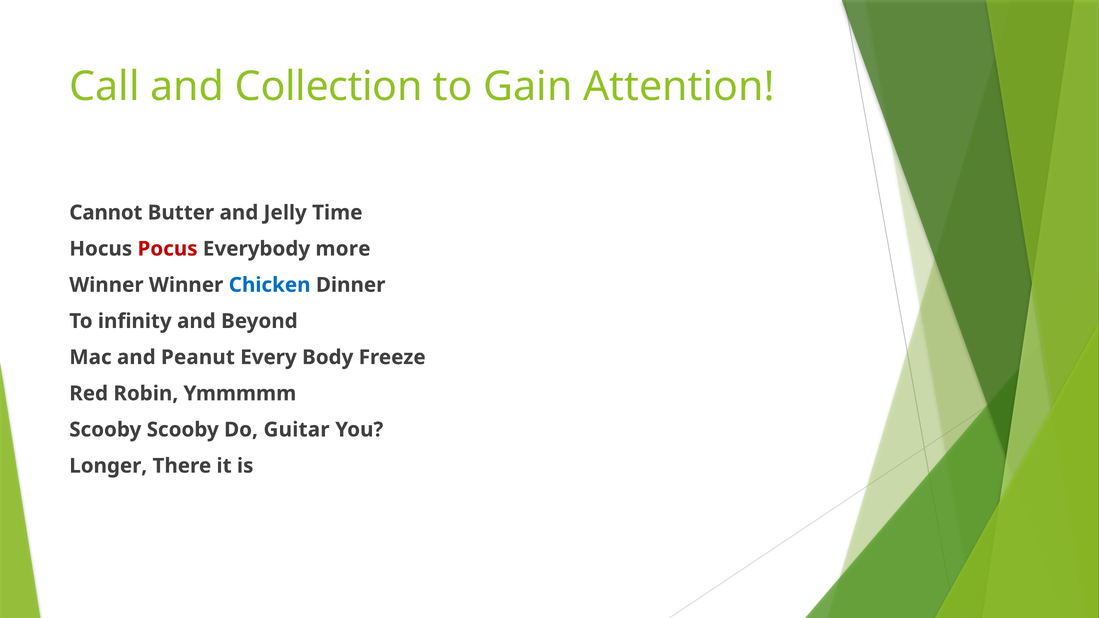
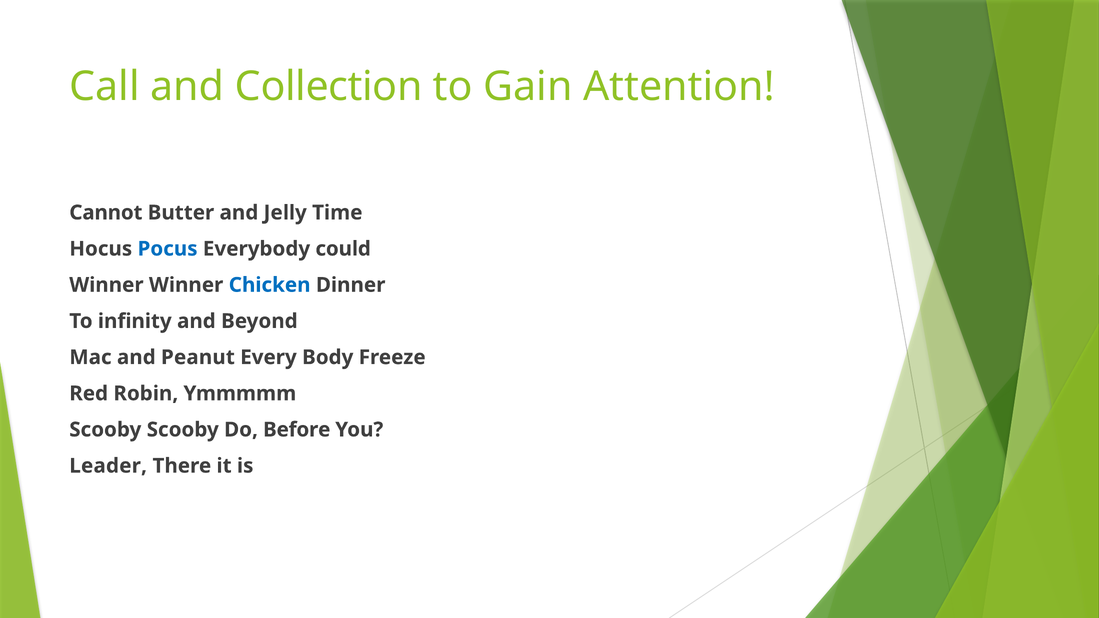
Pocus colour: red -> blue (168, 249)
more: more -> could (343, 249)
Guitar: Guitar -> Before (297, 430)
Longer: Longer -> Leader (108, 466)
